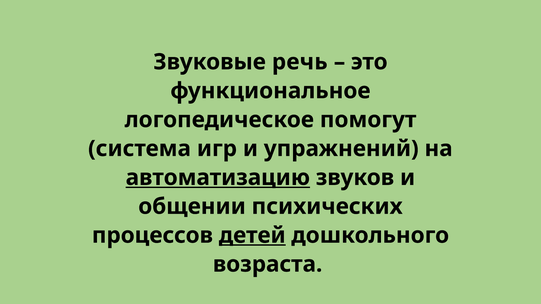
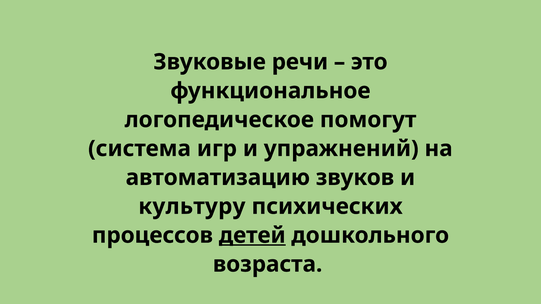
речь: речь -> речи (300, 62)
автоматизацию underline: present -> none (218, 178)
общении: общении -> культуру (192, 207)
